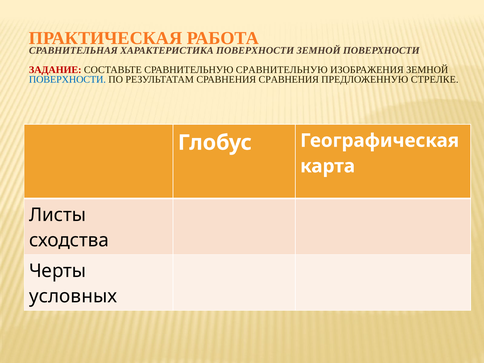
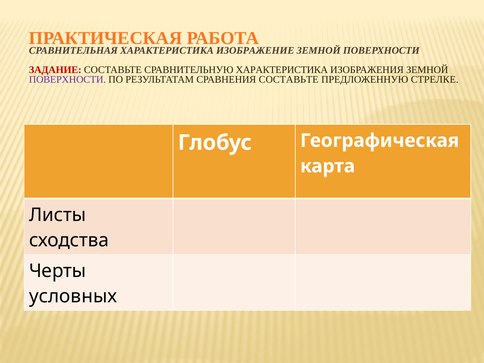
ХАРАКТЕРИСТИКА ПОВЕРХНОСТИ: ПОВЕРХНОСТИ -> ИЗОБРАЖЕНИЕ (255, 51)
СРАВНИТЕЛЬНУЮ СРАВНИТЕЛЬНУЮ: СРАВНИТЕЛЬНУЮ -> ХАРАКТЕРИСТИКА (282, 70)
ПОВЕРХНОСТИ colour: blue -> purple (67, 80)
СРАВНЕНИЯ СРАВНЕНИЯ: СРАВНЕНИЯ -> СОСТАВЬТЕ (289, 80)
